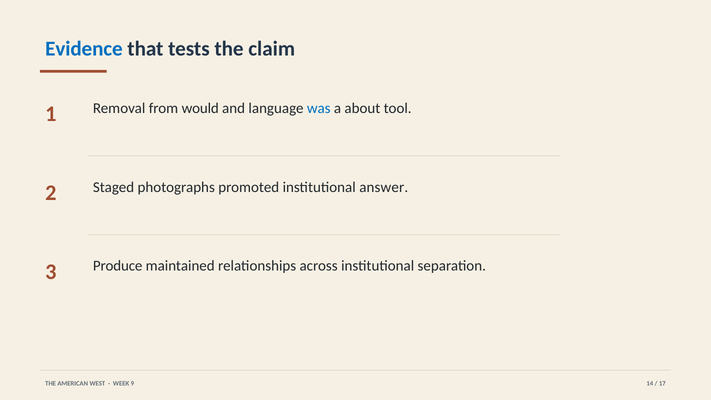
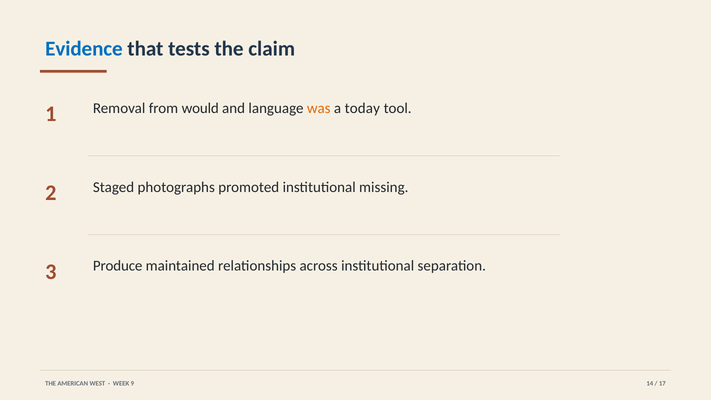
was colour: blue -> orange (319, 108)
about: about -> today (362, 108)
answer: answer -> missing (384, 187)
